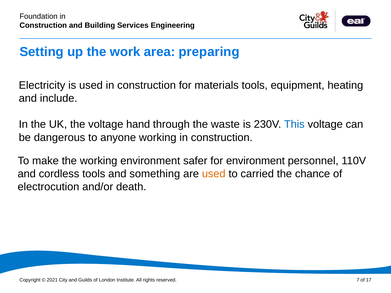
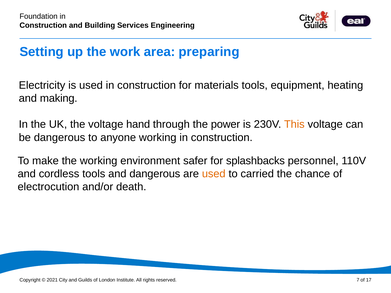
include: include -> making (59, 98)
waste: waste -> power (225, 125)
This colour: blue -> orange (294, 125)
for environment: environment -> splashbacks (255, 161)
and something: something -> dangerous (155, 174)
